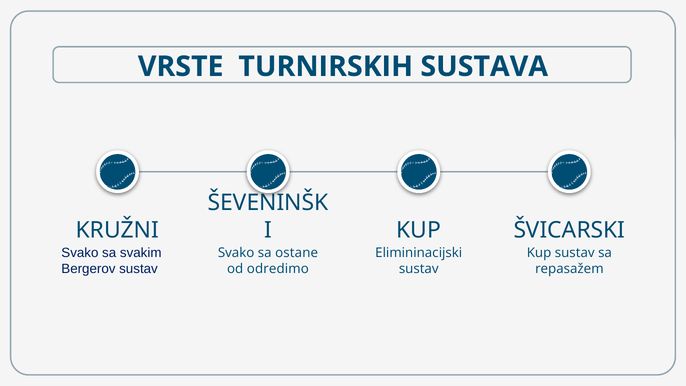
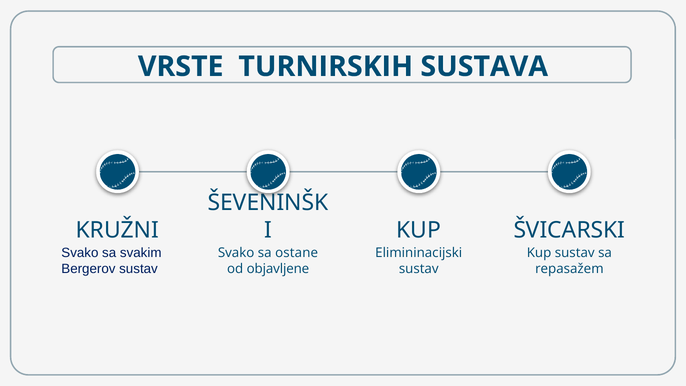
odredimo: odredimo -> objavljene (278, 269)
